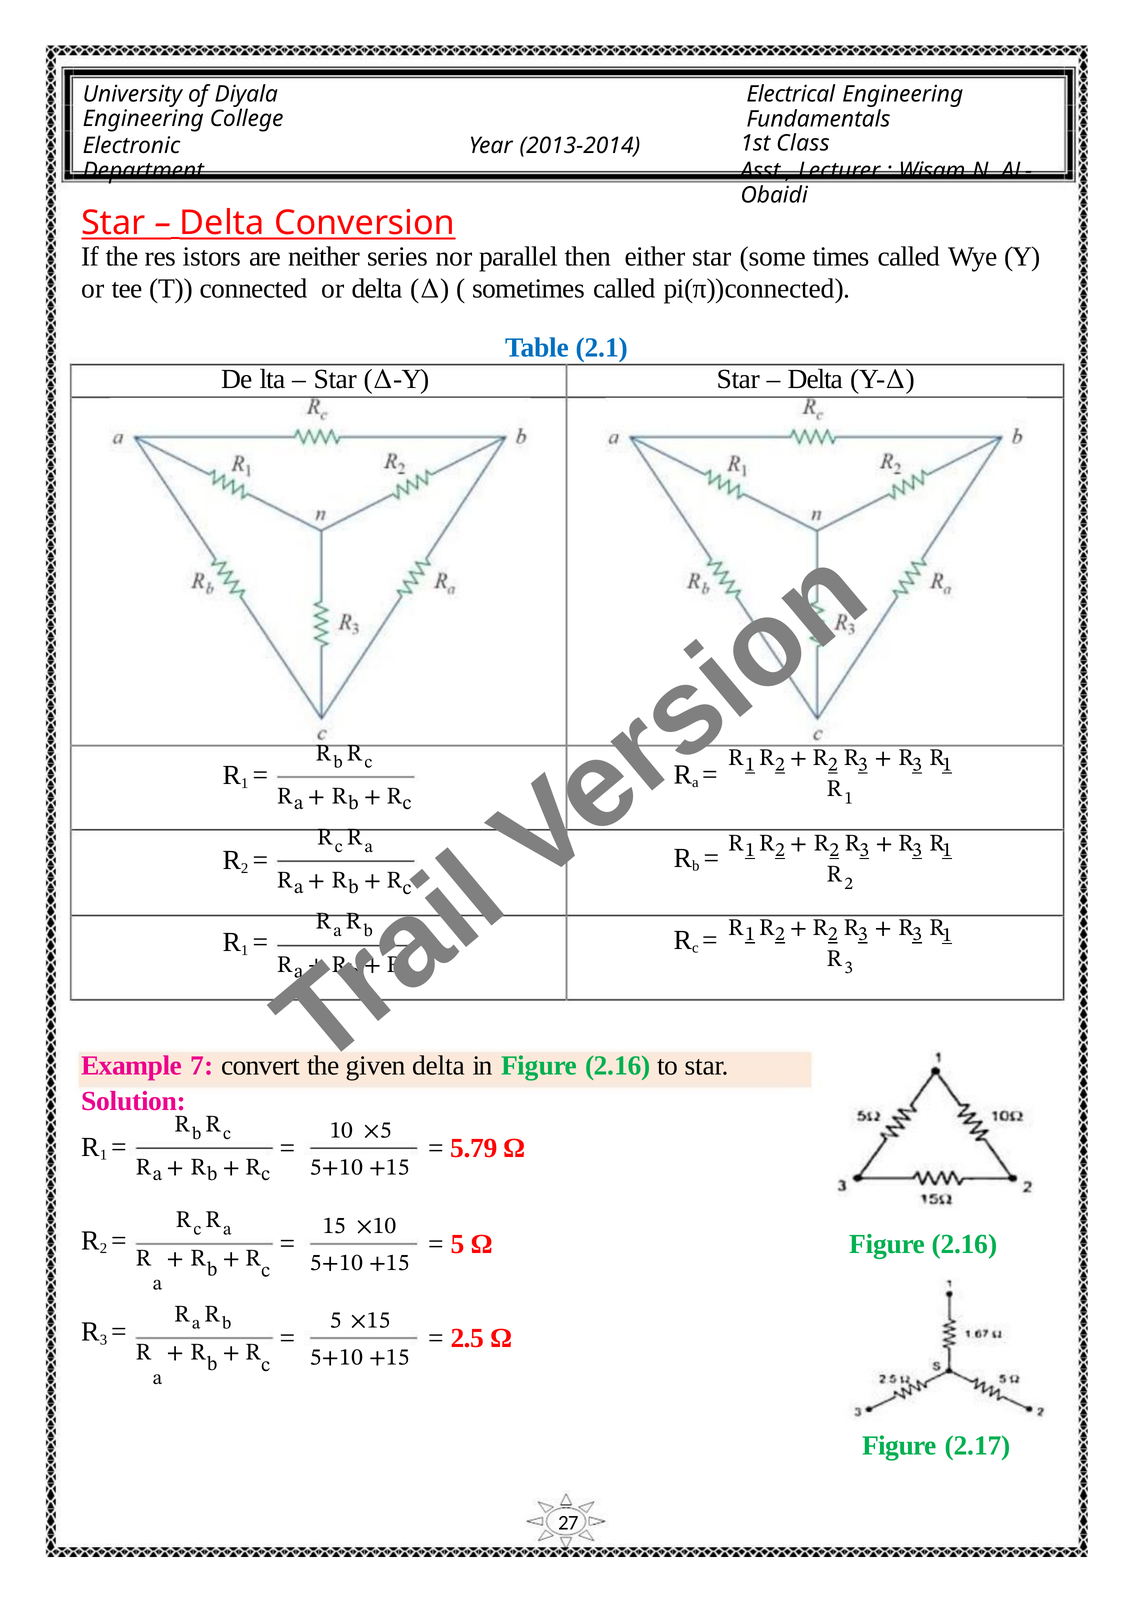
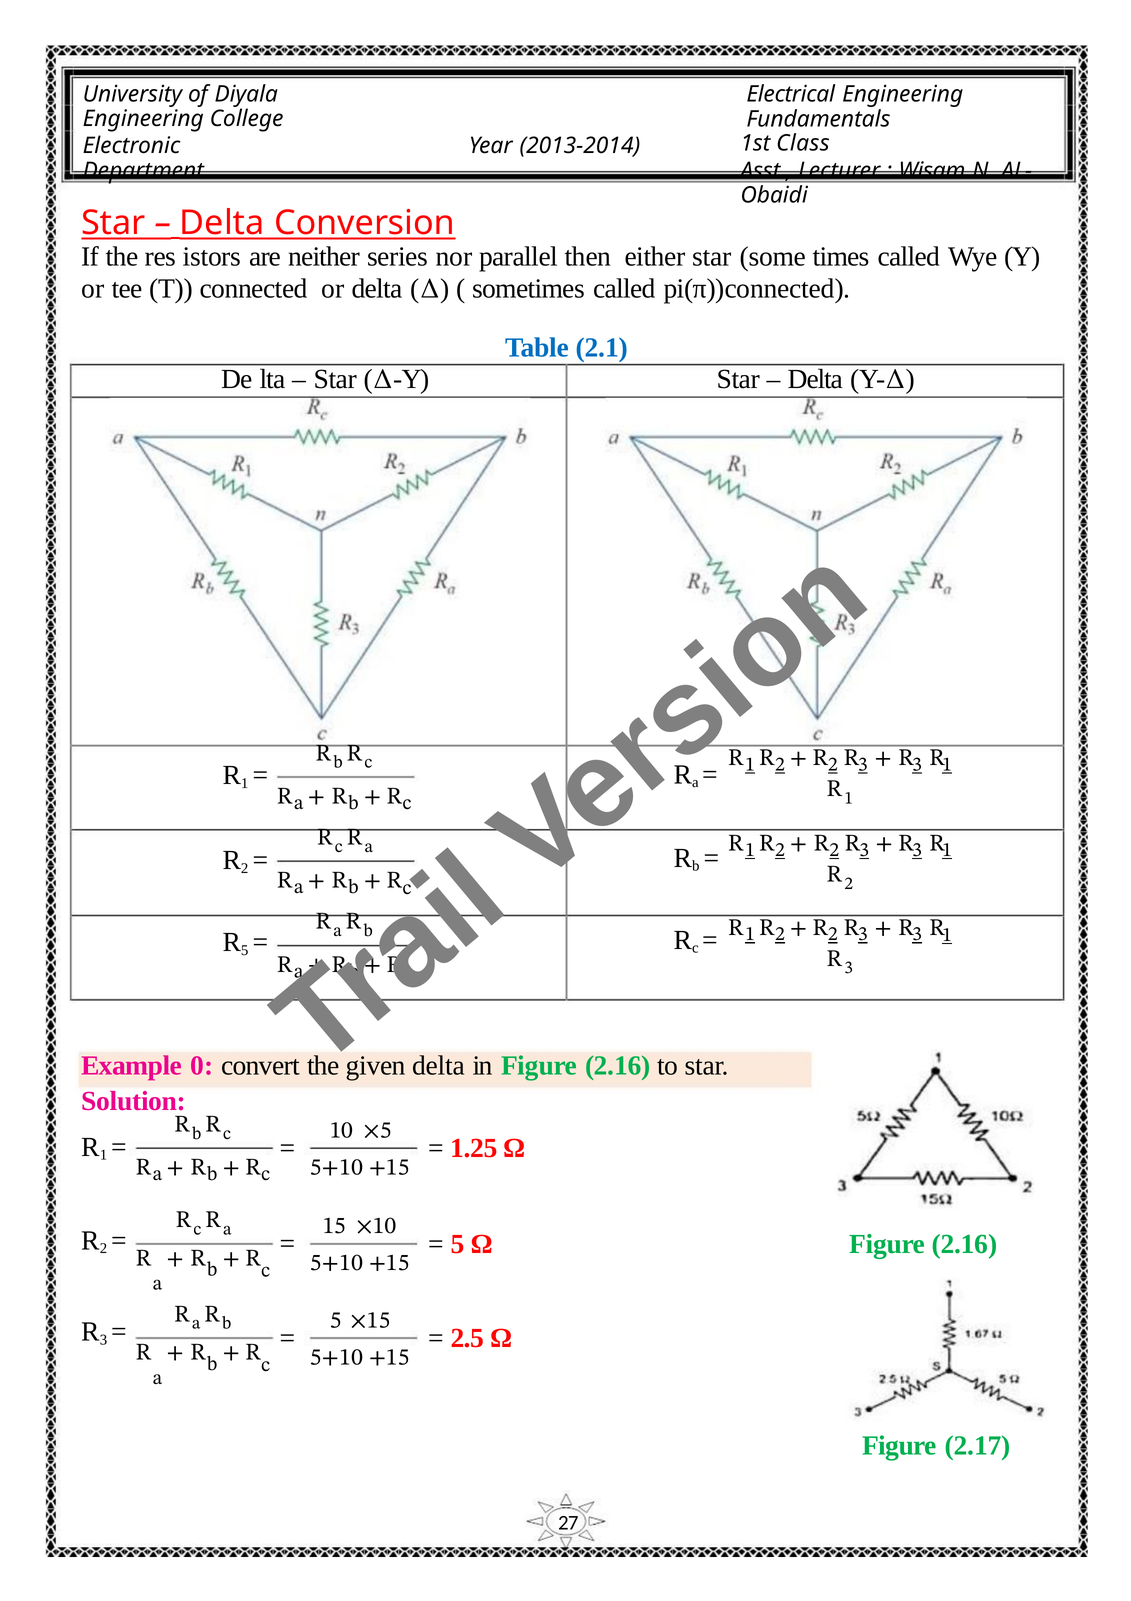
1: 1 -> 5 (245, 950)
7: 7 -> 0 (202, 1065)
5.79: 5.79 -> 1.25 (474, 1148)
